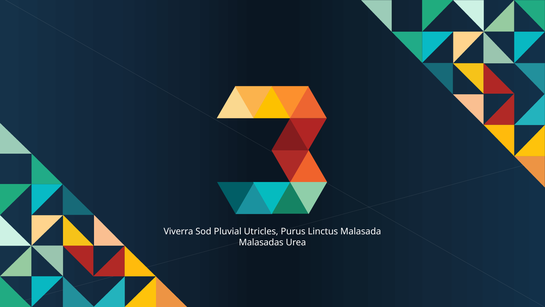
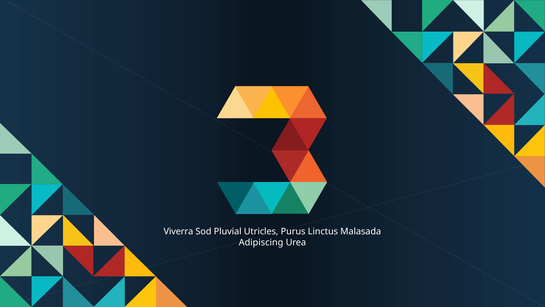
Malasadas: Malasadas -> Adipiscing (261, 242)
